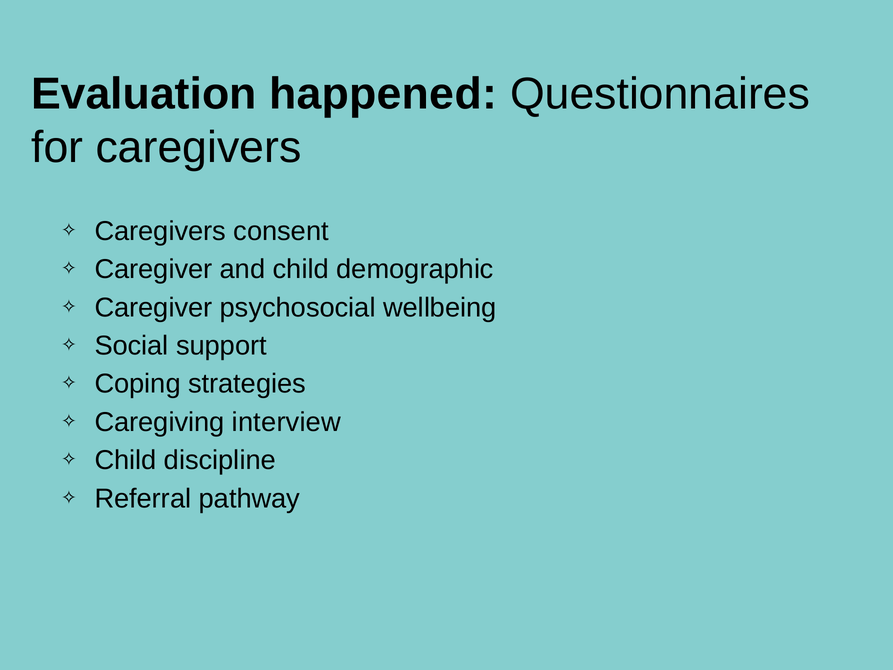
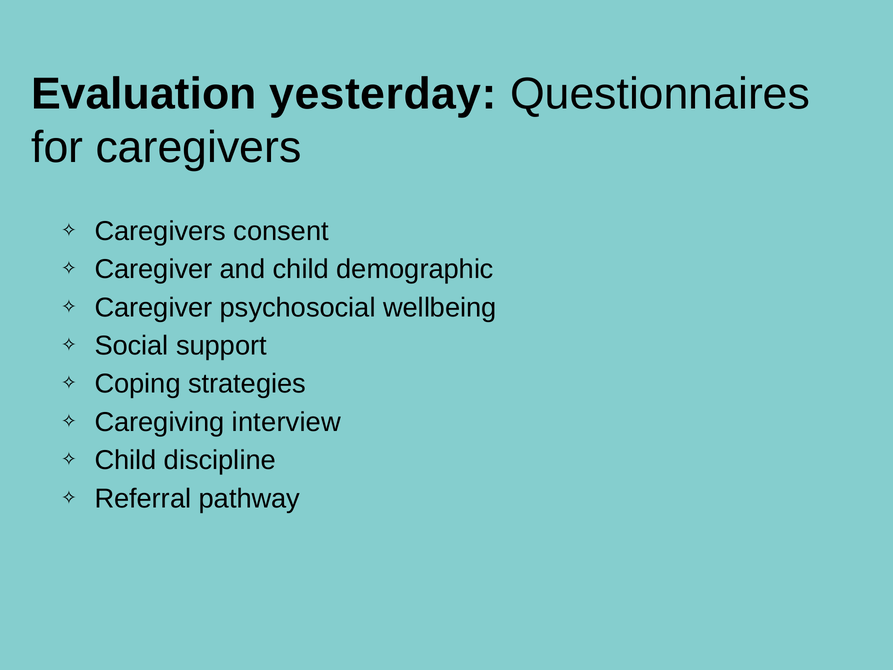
happened: happened -> yesterday (383, 94)
